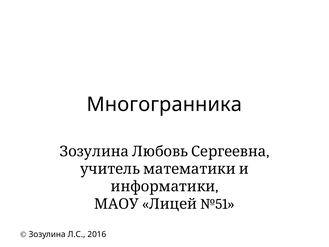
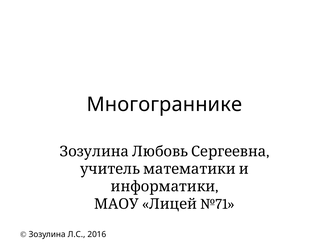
Многогранника: Многогранника -> Многограннике (164, 105)
№51: №51 -> №71 (218, 204)
